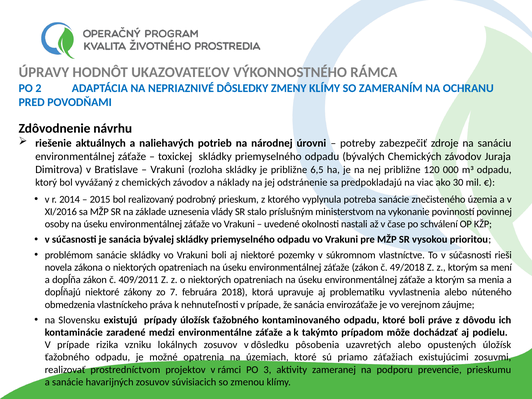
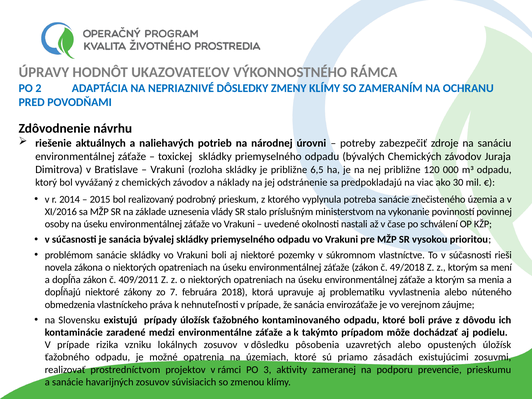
záťažiach: záťažiach -> zásadách (393, 357)
